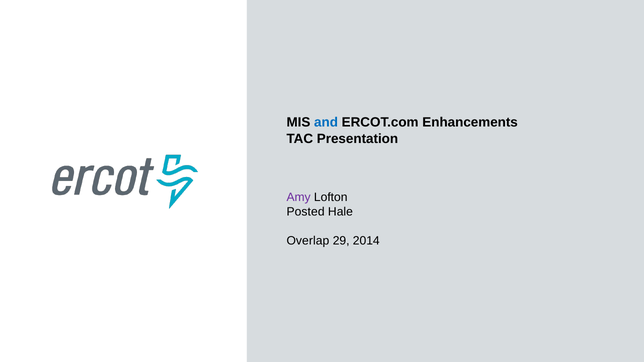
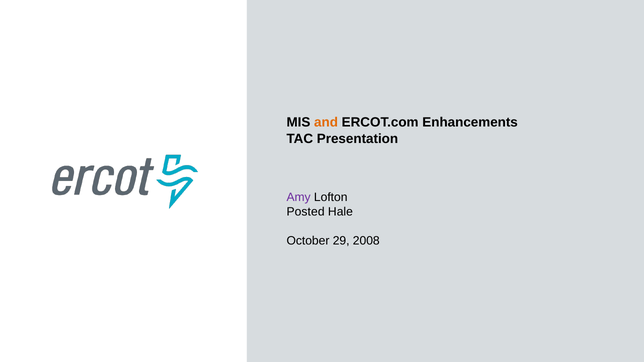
and colour: blue -> orange (326, 123)
Overlap: Overlap -> October (308, 241)
2014: 2014 -> 2008 (366, 241)
